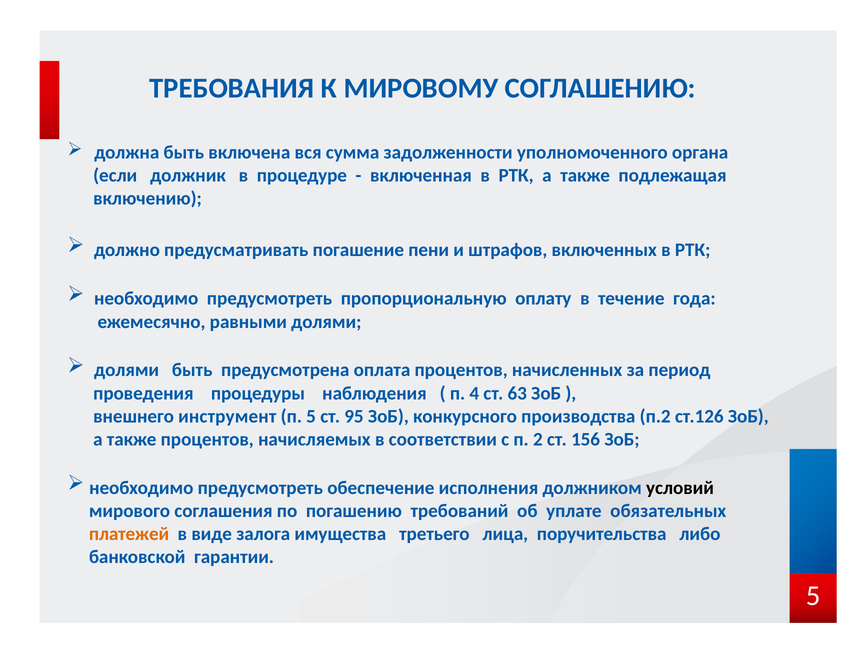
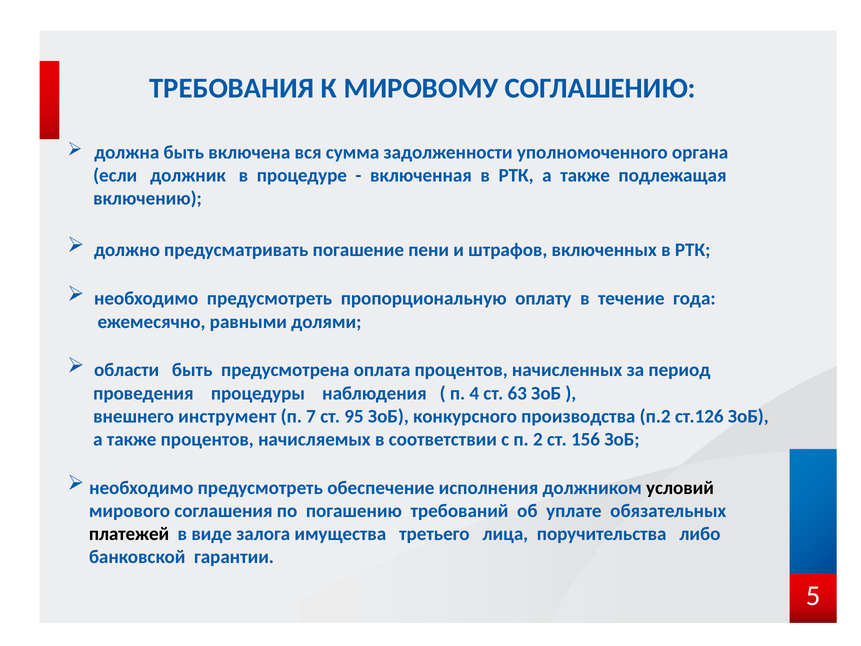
долями: долями -> области (127, 370)
п 5: 5 -> 7 (311, 416)
платежей colour: orange -> black (129, 534)
